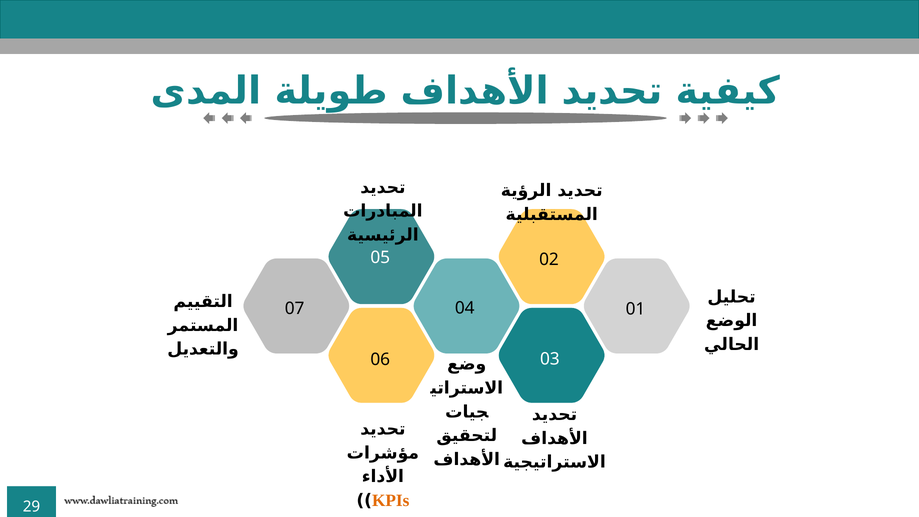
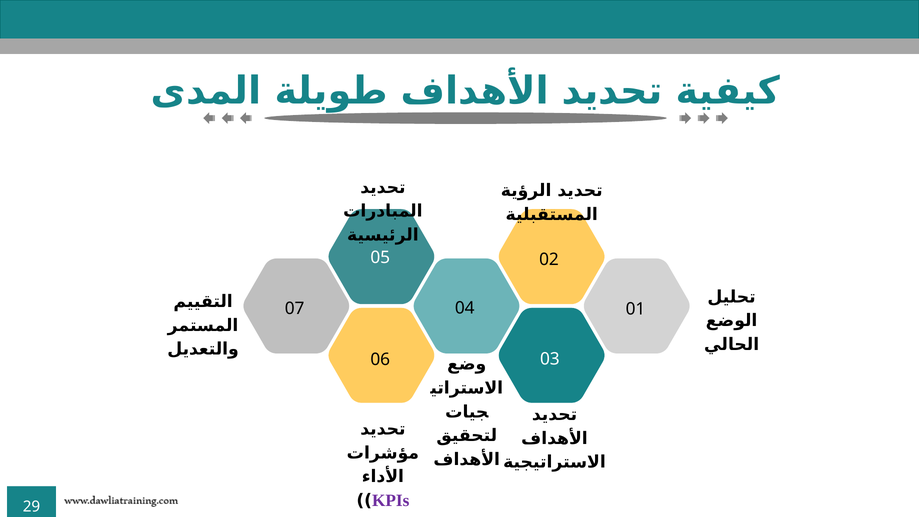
KPIs colour: orange -> purple (391, 500)
